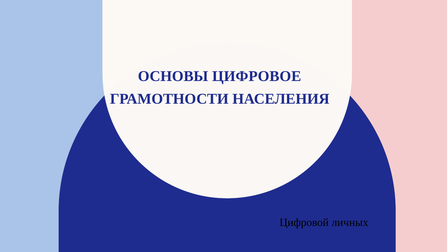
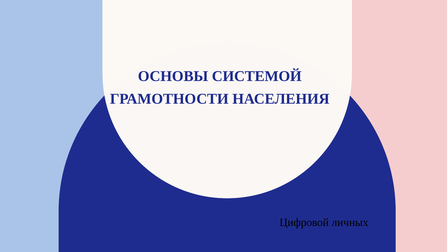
ЦИФРОВОЕ: ЦИФРОВОЕ -> СИСТЕМОЙ (257, 76)
